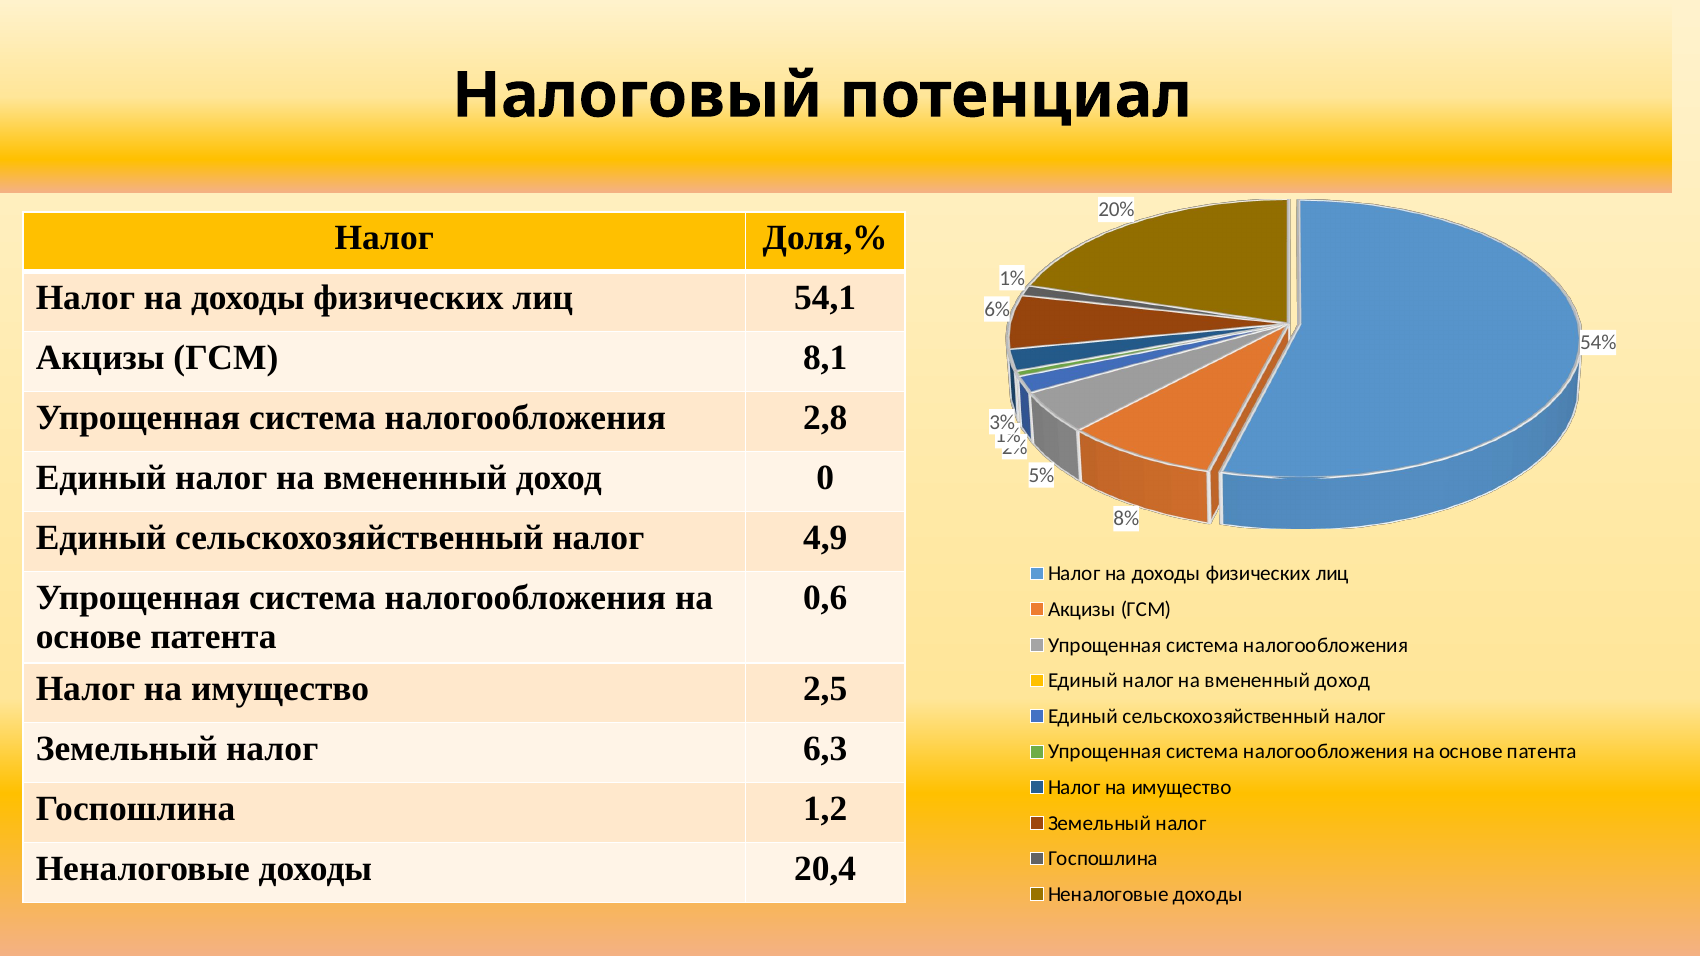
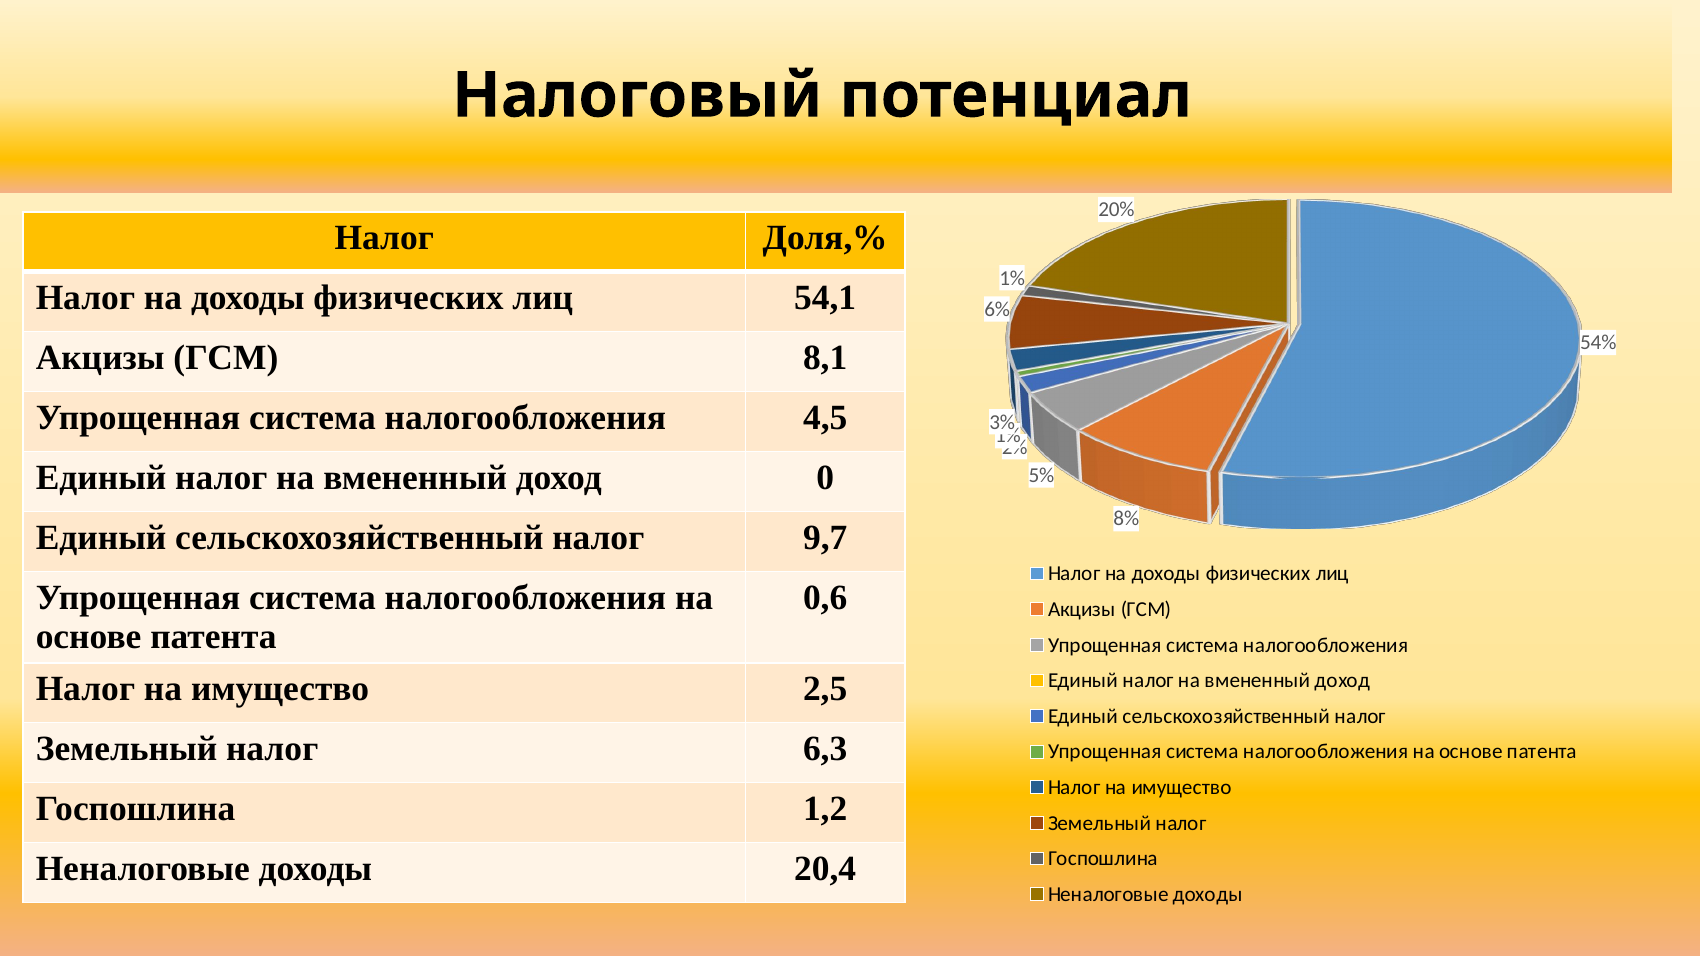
2,8: 2,8 -> 4,5 (825, 418)
4,9: 4,9 -> 9,7 (825, 538)
